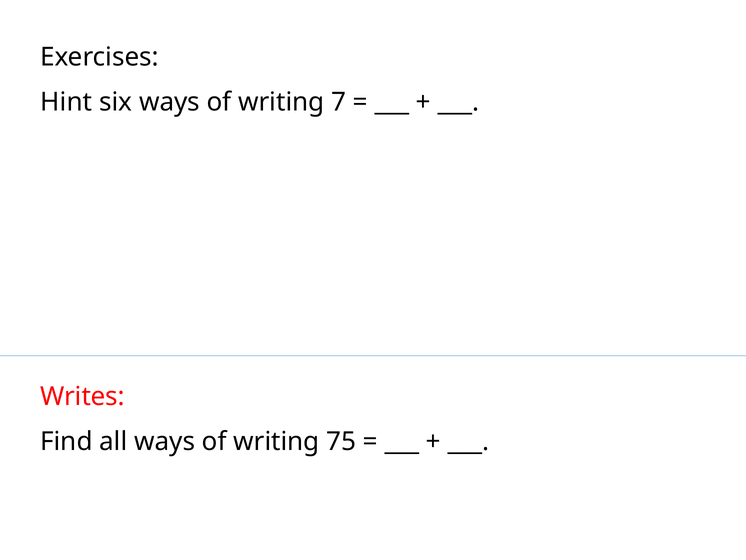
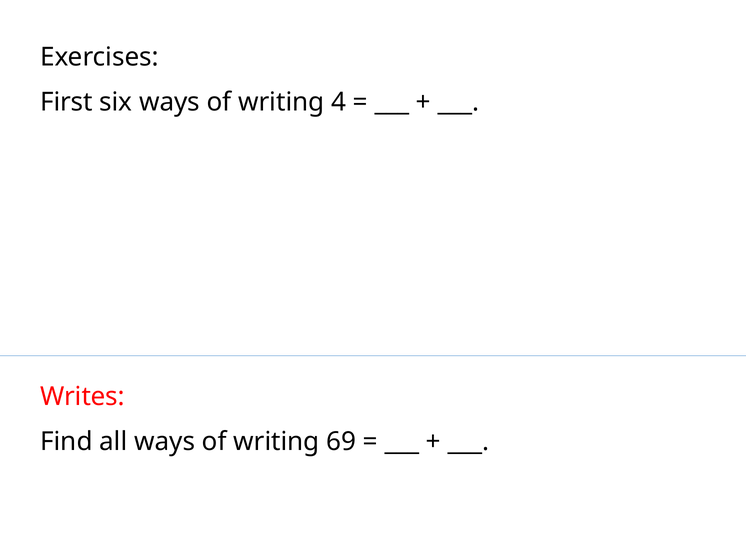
Hint: Hint -> First (66, 102)
7: 7 -> 4 (339, 102)
75: 75 -> 69 (341, 441)
